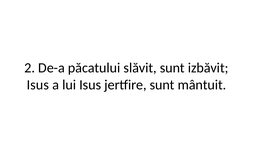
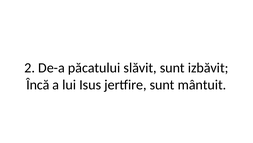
Isus: Isus -> Încă (38, 84)
